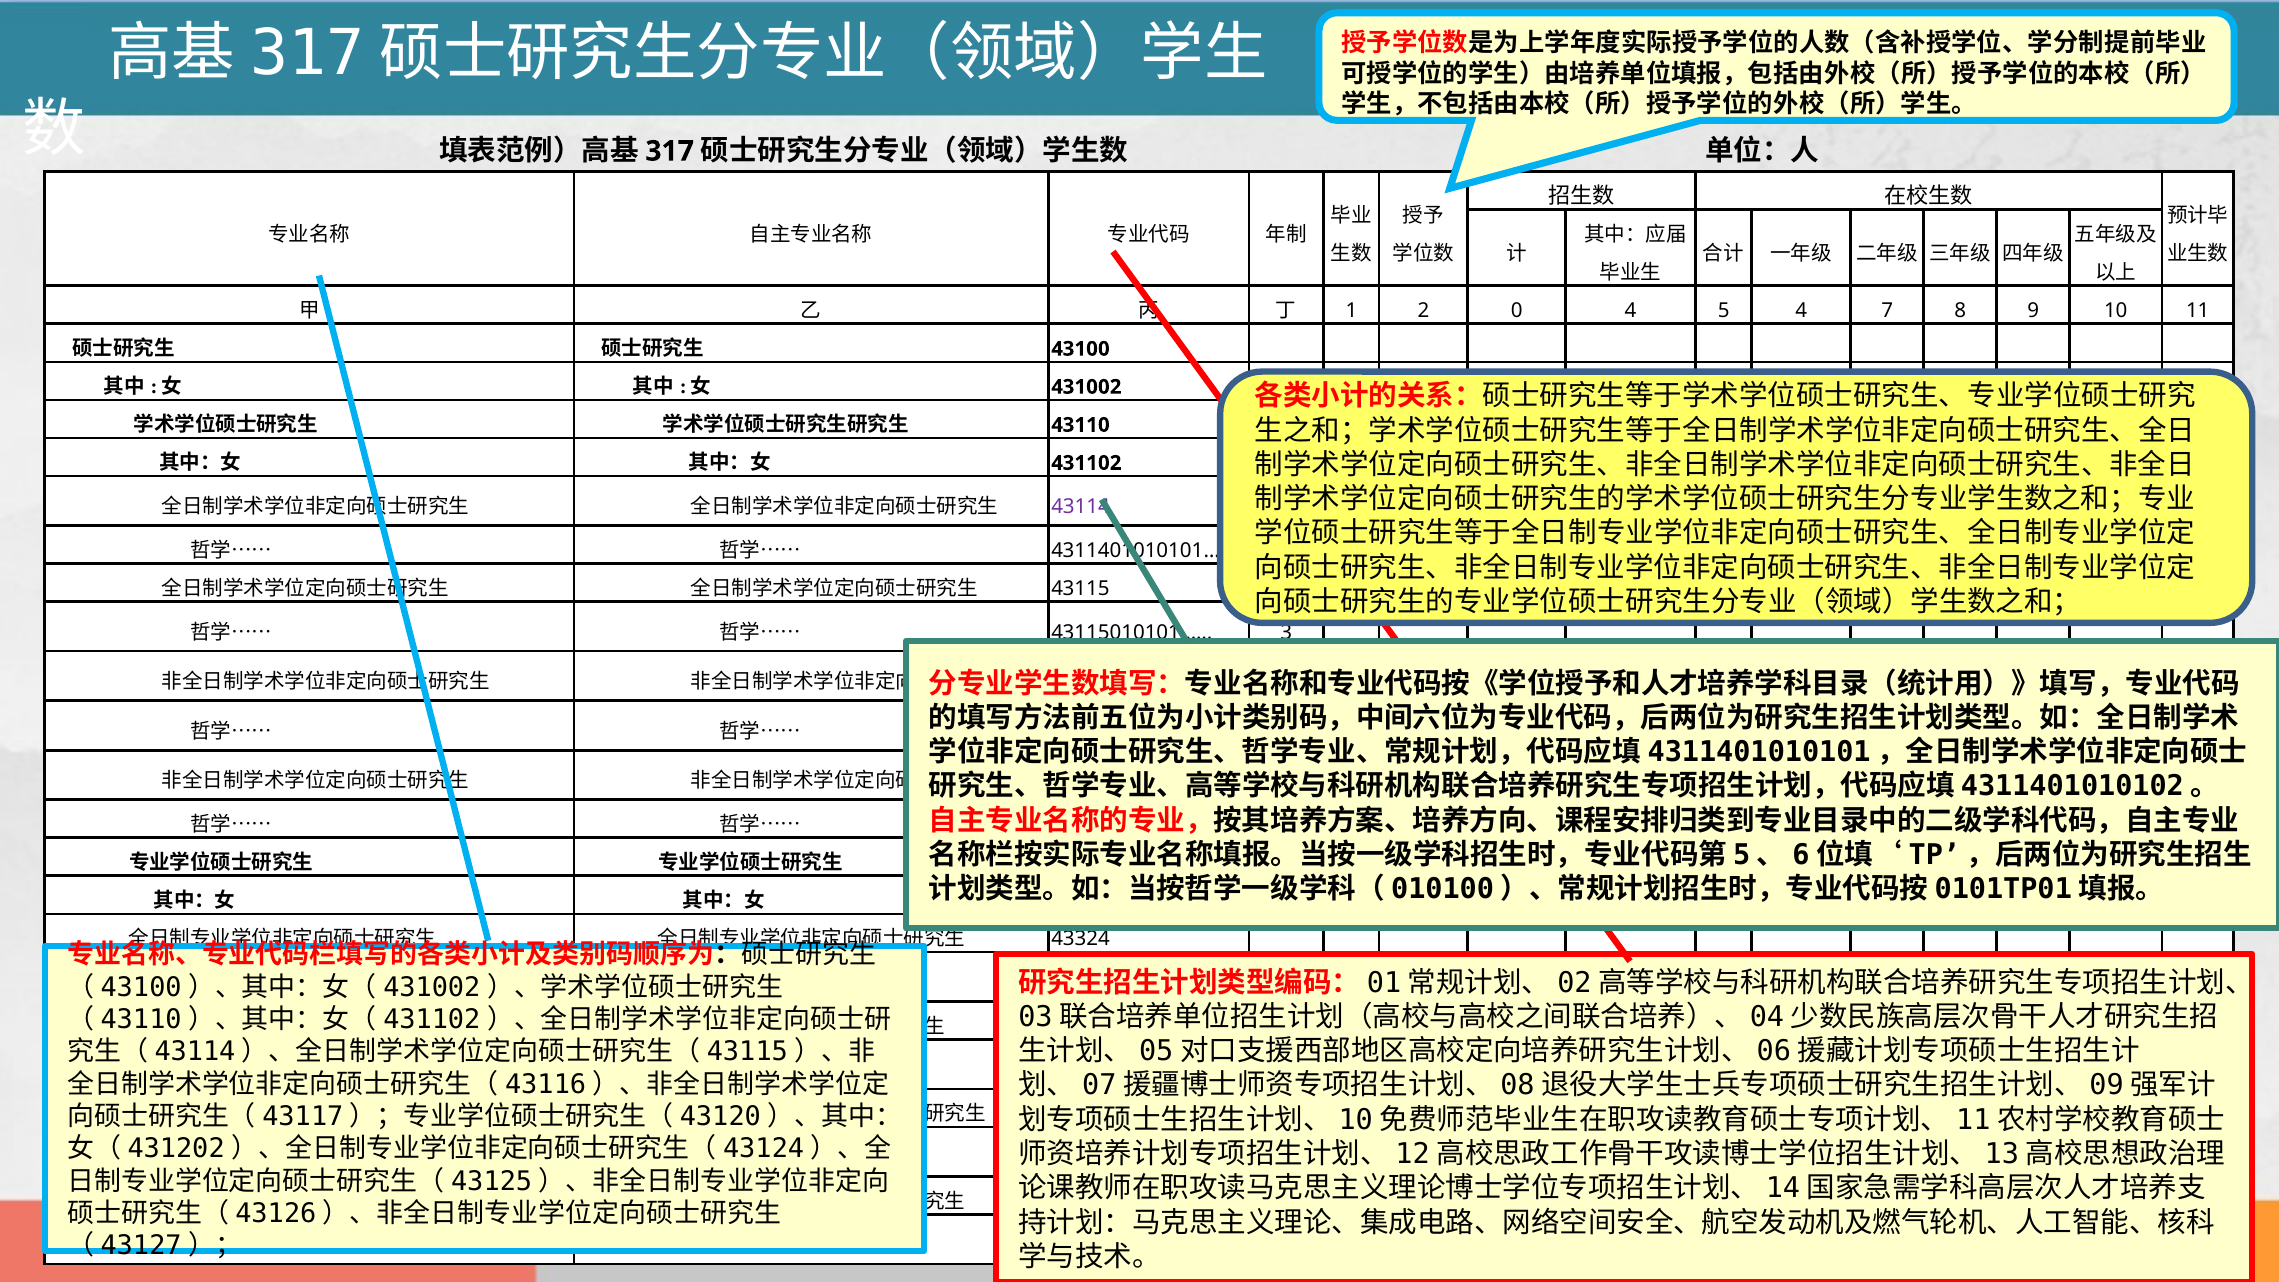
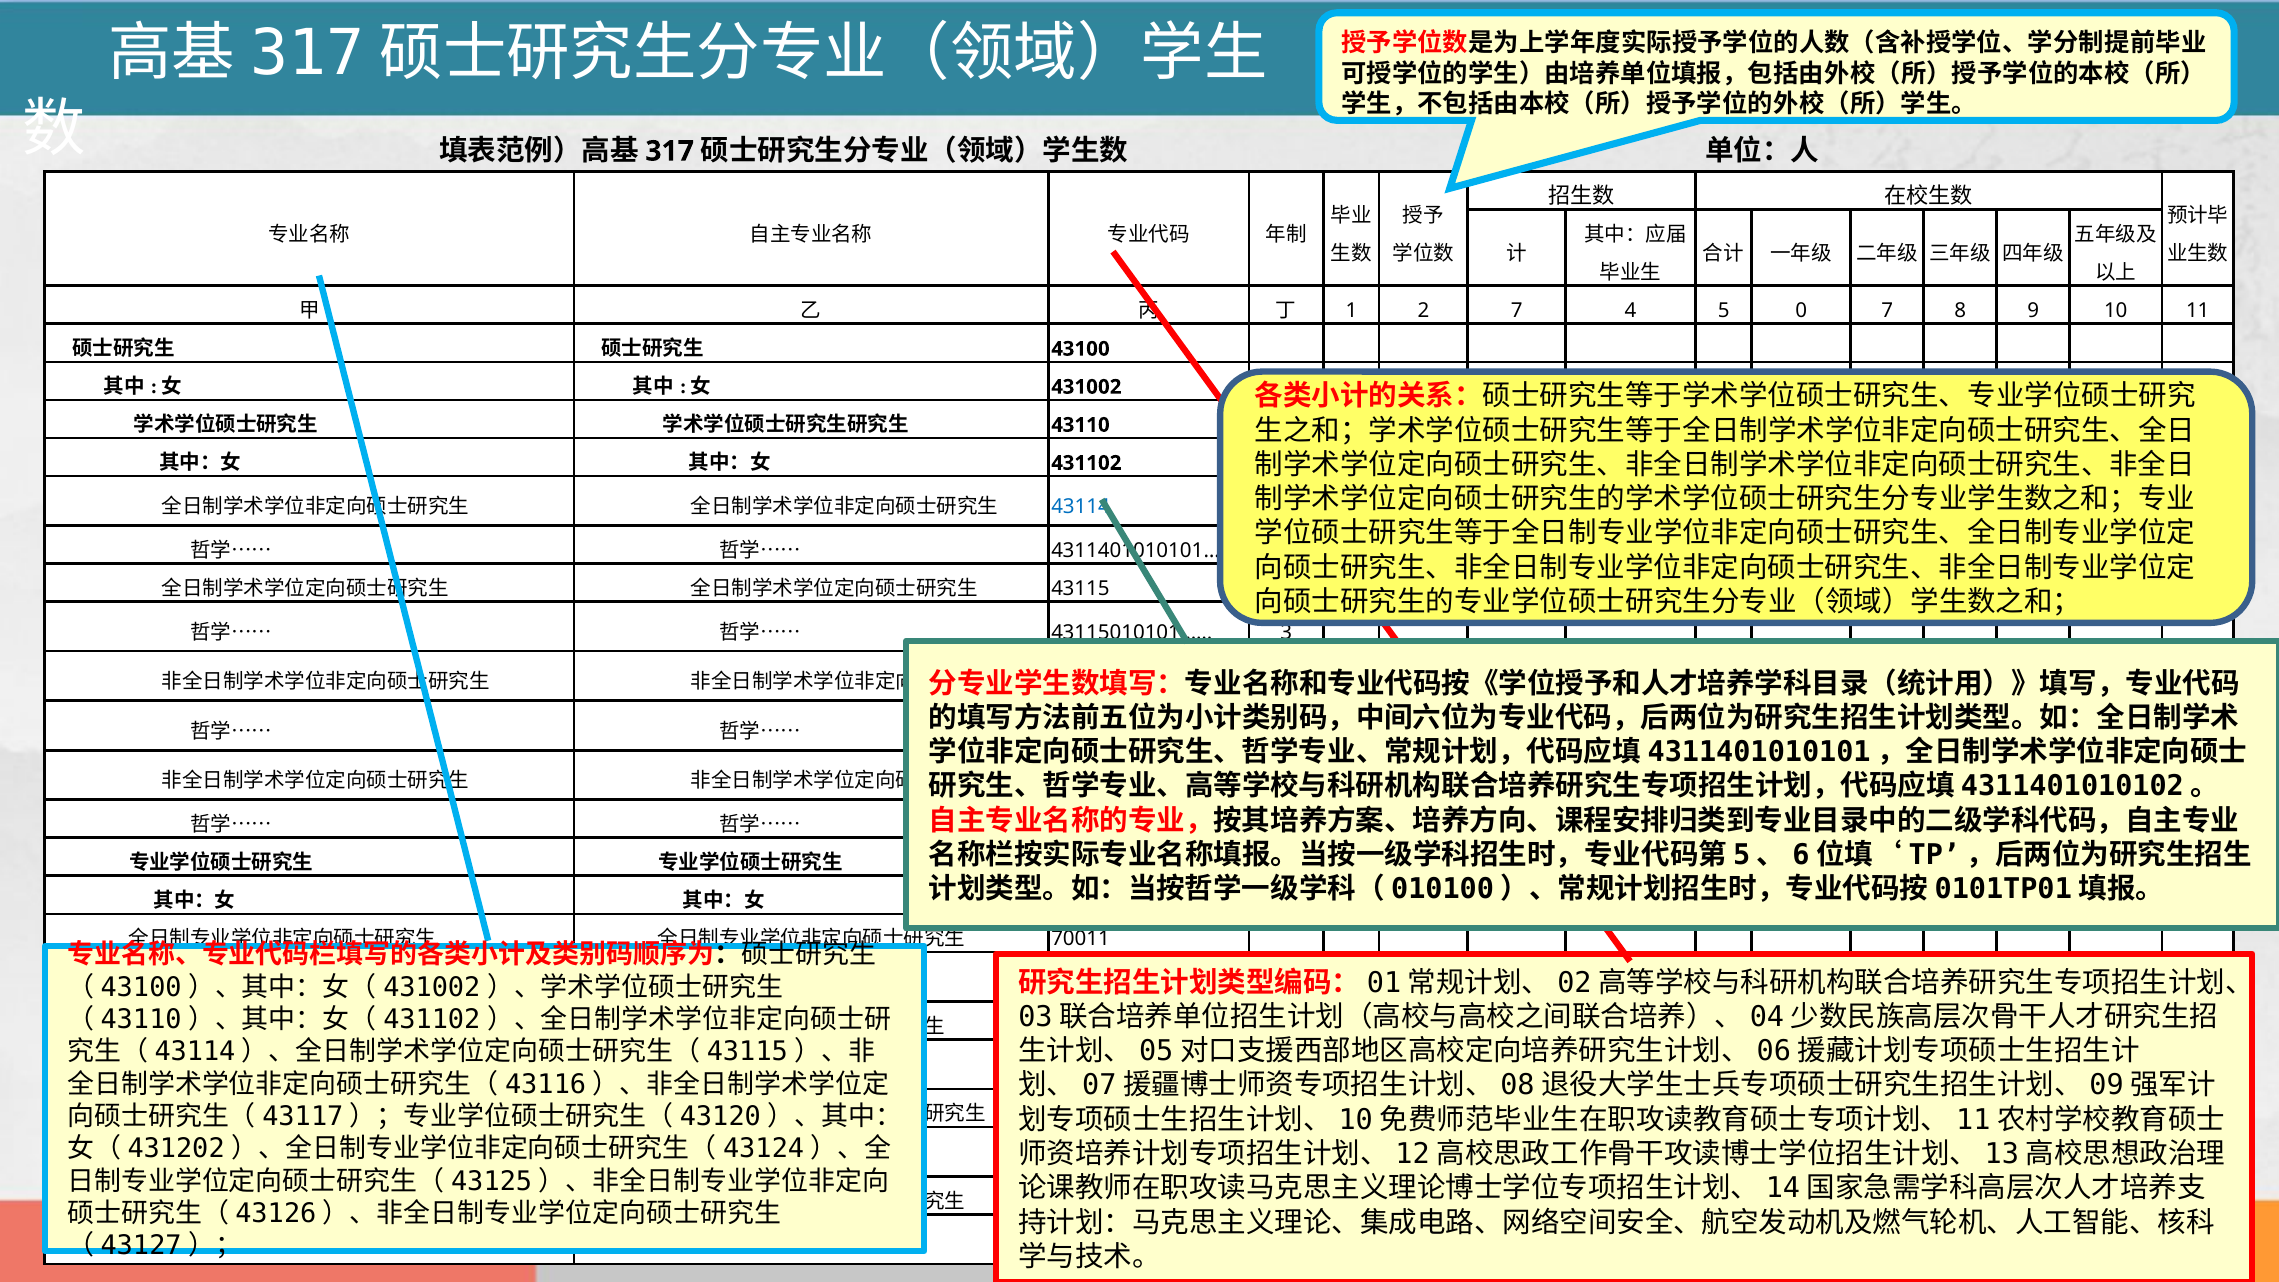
2 0: 0 -> 7 (1517, 311)
5 4: 4 -> 0 (1801, 311)
43114 colour: purple -> blue (1081, 507)
43324: 43324 -> 70011 (1081, 939)
